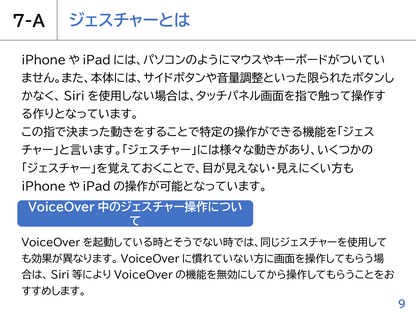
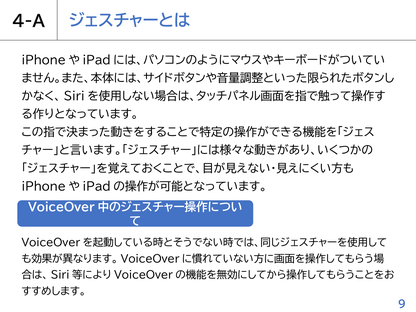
7-A: 7-A -> 4-A (29, 21)
